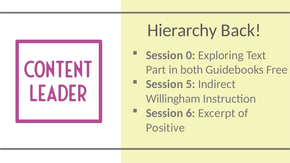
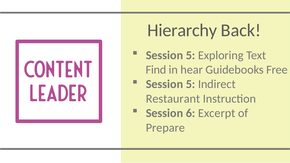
0: 0 -> 5 (191, 55)
Part: Part -> Find (156, 70)
both: both -> hear (192, 70)
Willingham: Willingham -> Restaurant (173, 99)
Positive: Positive -> Prepare (165, 128)
